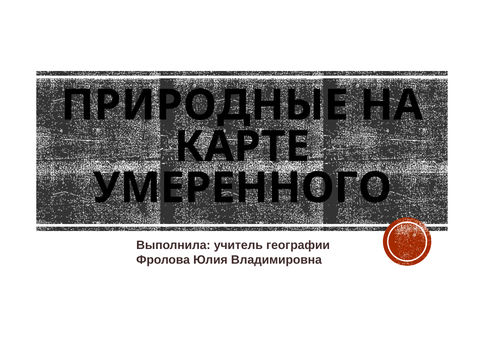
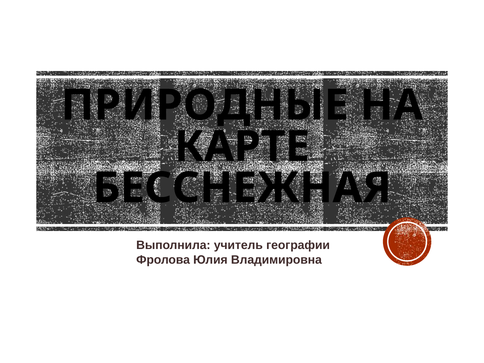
УМЕРЕННОГО: УМЕРЕННОГО -> БЕССНЕЖНАЯ (242, 188)
